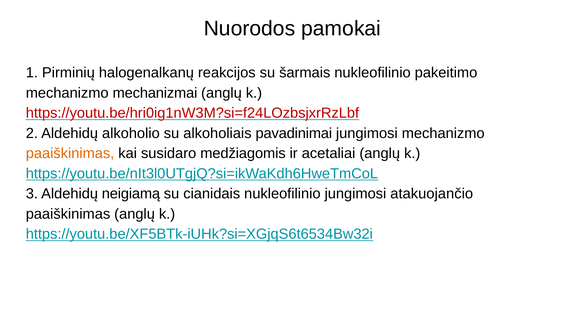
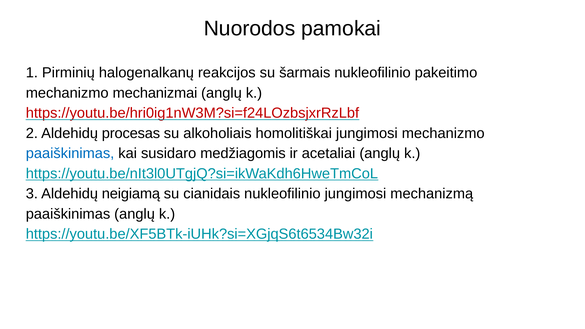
alkoholio: alkoholio -> procesas (131, 133)
pavadinimai: pavadinimai -> homolitiškai (294, 133)
paaiškinimas colour: orange -> blue (70, 153)
atakuojančio: atakuojančio -> mechanizmą (432, 194)
